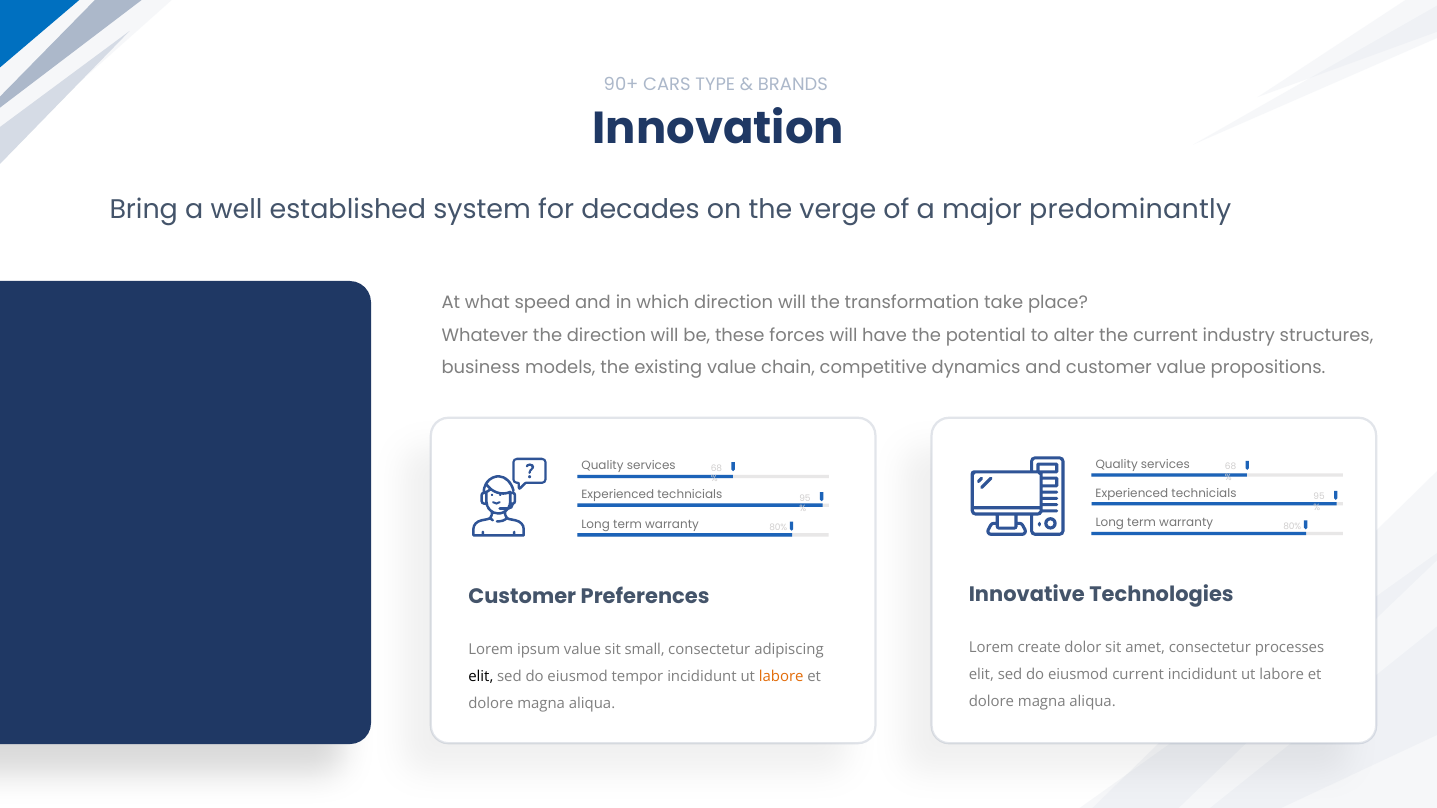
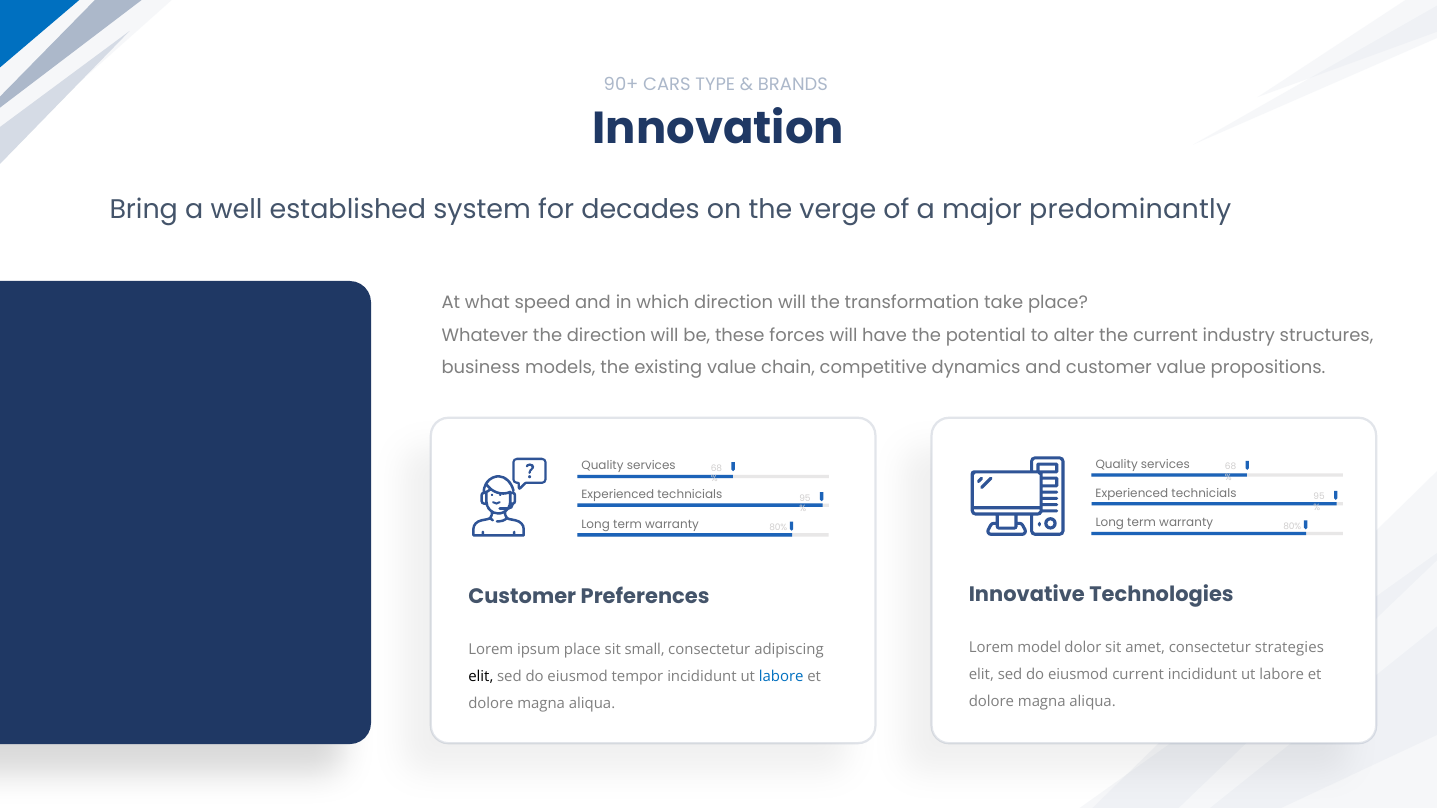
create: create -> model (1039, 648)
processes: processes -> strategies (1289, 648)
ipsum value: value -> place (582, 650)
labore colour: orange -> blue (781, 677)
